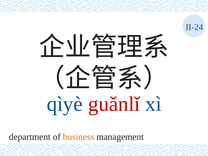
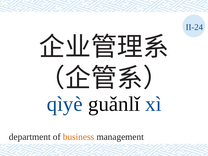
guǎnlǐ colour: red -> black (114, 104)
